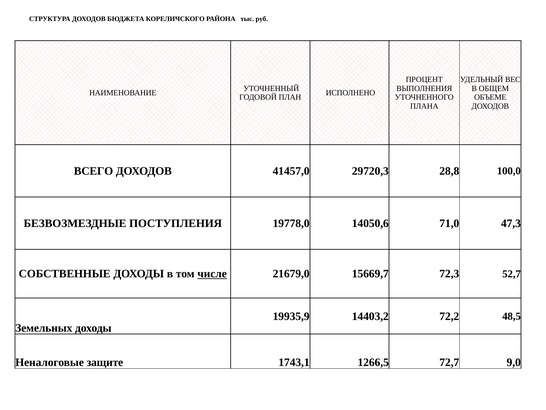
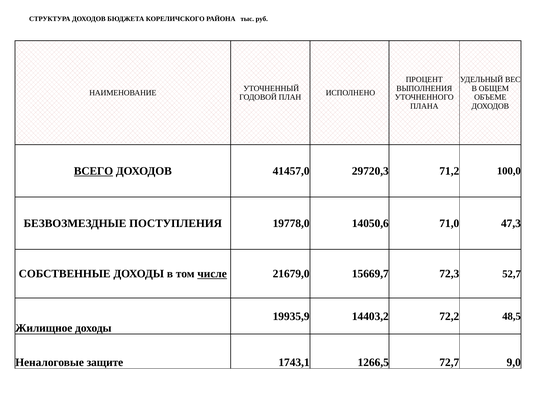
ВСЕГО underline: none -> present (93, 171)
28,8: 28,8 -> 71,2 (449, 171)
Земельных: Земельных -> Жилищное (44, 328)
